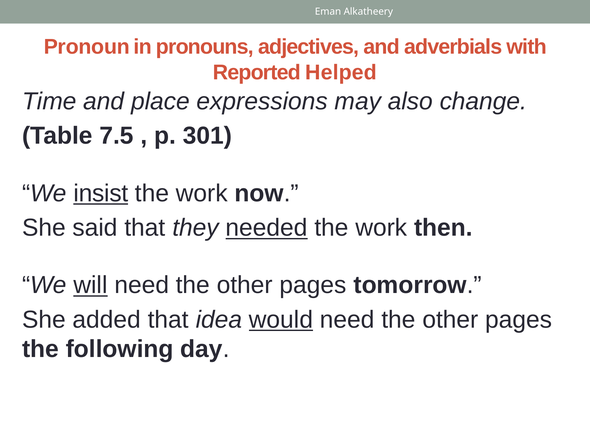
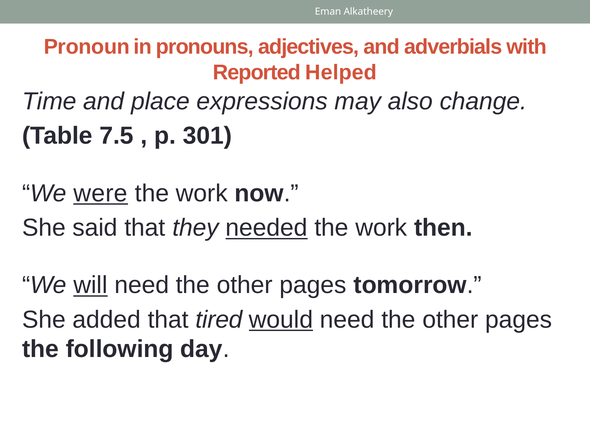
insist: insist -> were (101, 193)
idea: idea -> tired (219, 319)
